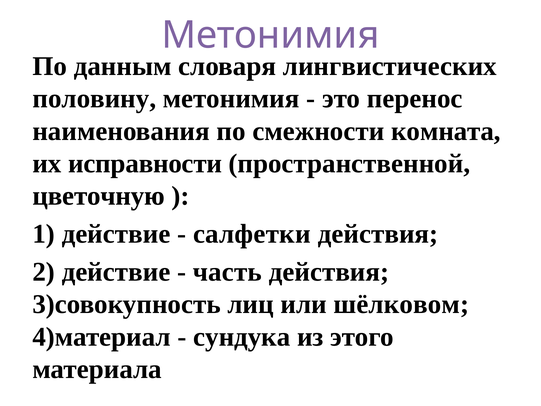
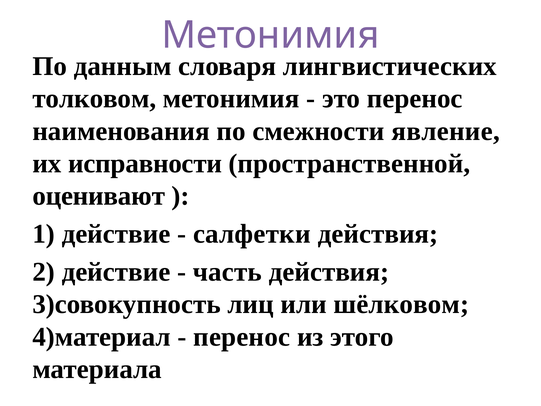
половину: половину -> толковом (94, 99)
комната: комната -> явление (446, 131)
цветочную: цветочную -> оценивают (99, 196)
сундука: сундука -> перенос (242, 337)
